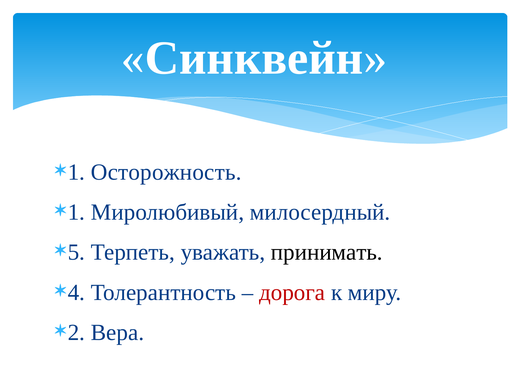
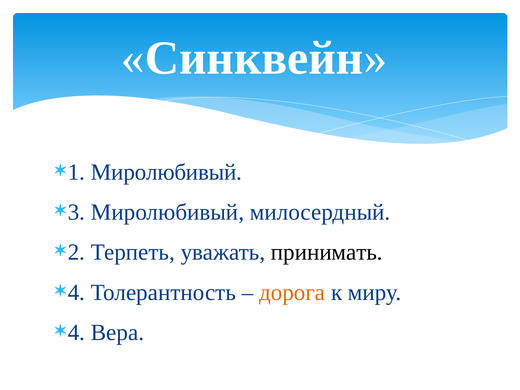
1 Осторожность: Осторожность -> Миролюбивый (166, 172)
1: 1 -> 3 (76, 212)
5: 5 -> 2 (76, 252)
дорога colour: red -> orange (292, 292)
2: 2 -> 4 (76, 333)
